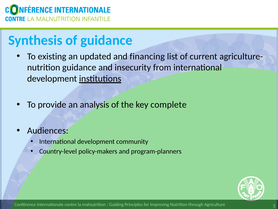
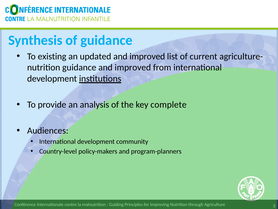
updated and financing: financing -> improved (147, 56)
guidance and insecurity: insecurity -> improved (133, 67)
